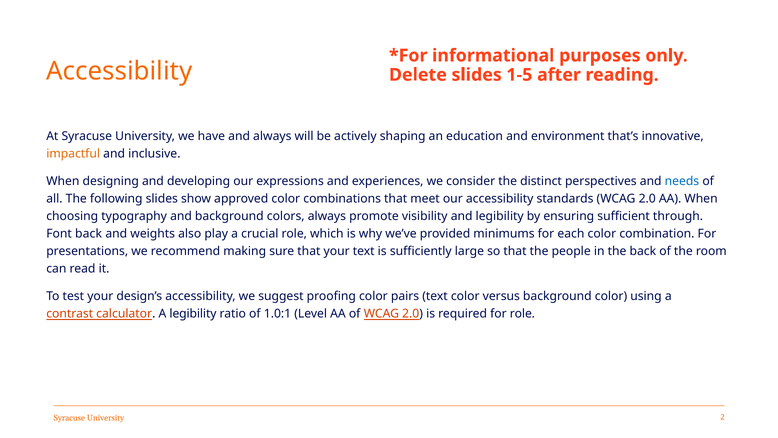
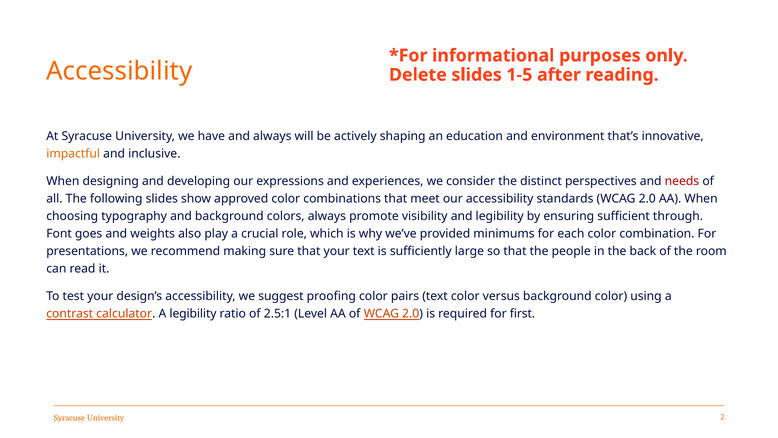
needs colour: blue -> red (682, 181)
Font back: back -> goes (89, 233)
1.0:1: 1.0:1 -> 2.5:1 (277, 314)
for role: role -> first (522, 314)
